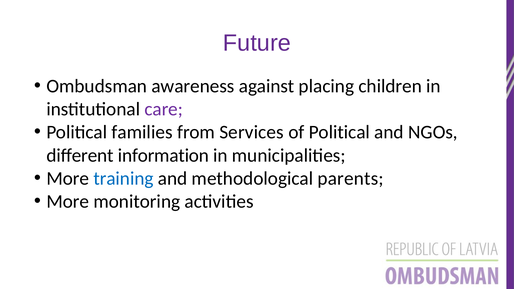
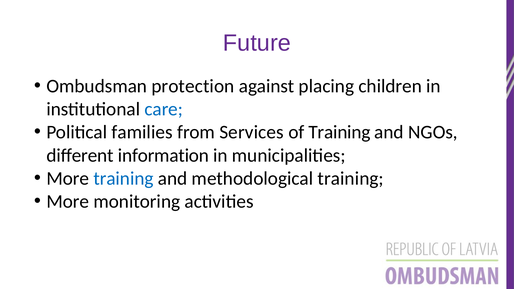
awareness: awareness -> protection (193, 86)
care colour: purple -> blue (164, 109)
of Political: Political -> Training (339, 132)
methodological parents: parents -> training (351, 179)
